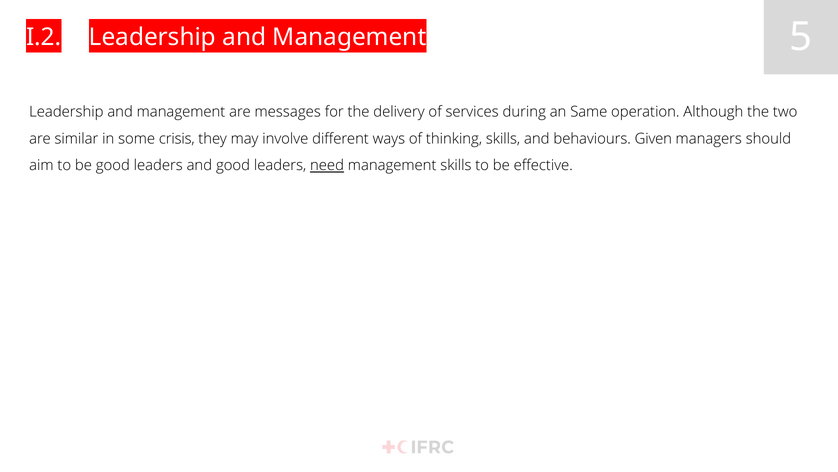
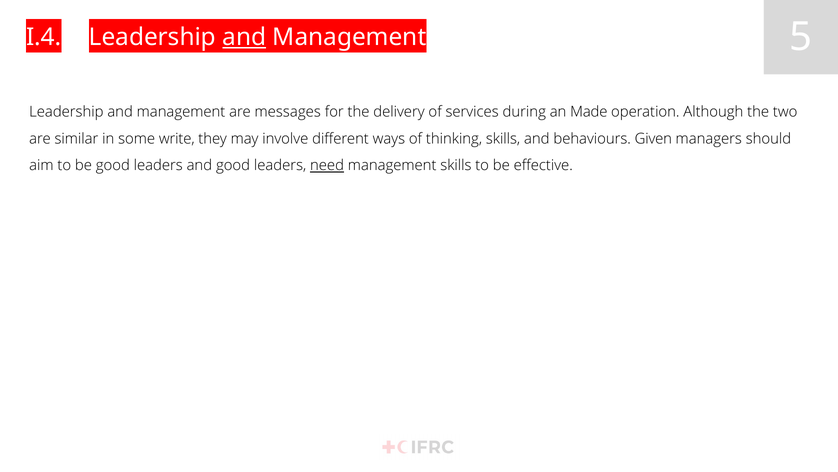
I.2: I.2 -> I.4 (44, 37)
and underline: none -> present (244, 37)
Same: Same -> Made (589, 112)
crisis: crisis -> write (177, 139)
